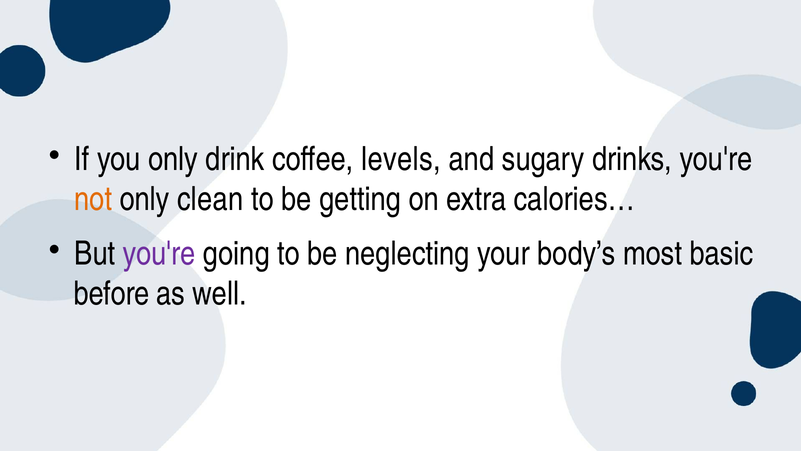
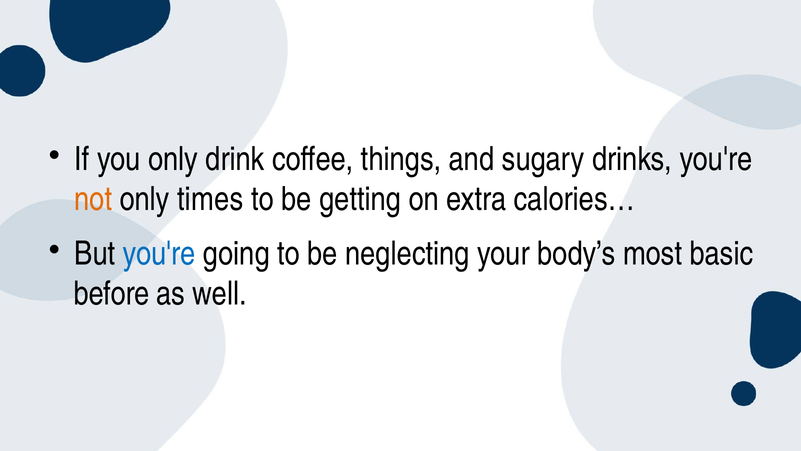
levels: levels -> things (401, 159)
clean: clean -> times (210, 199)
you're colour: purple -> blue (159, 253)
